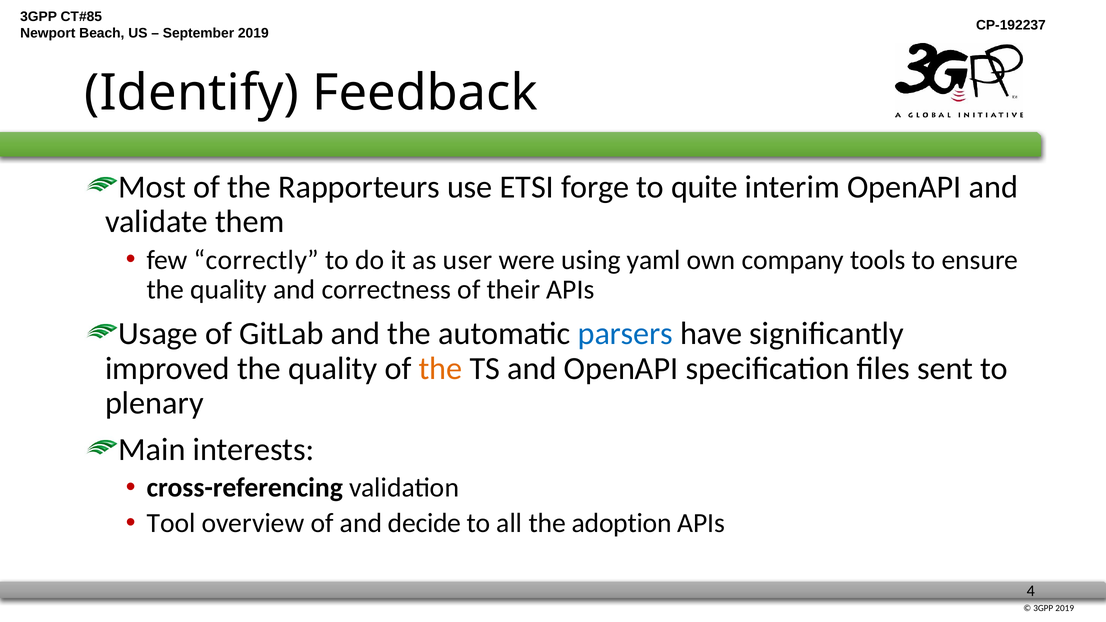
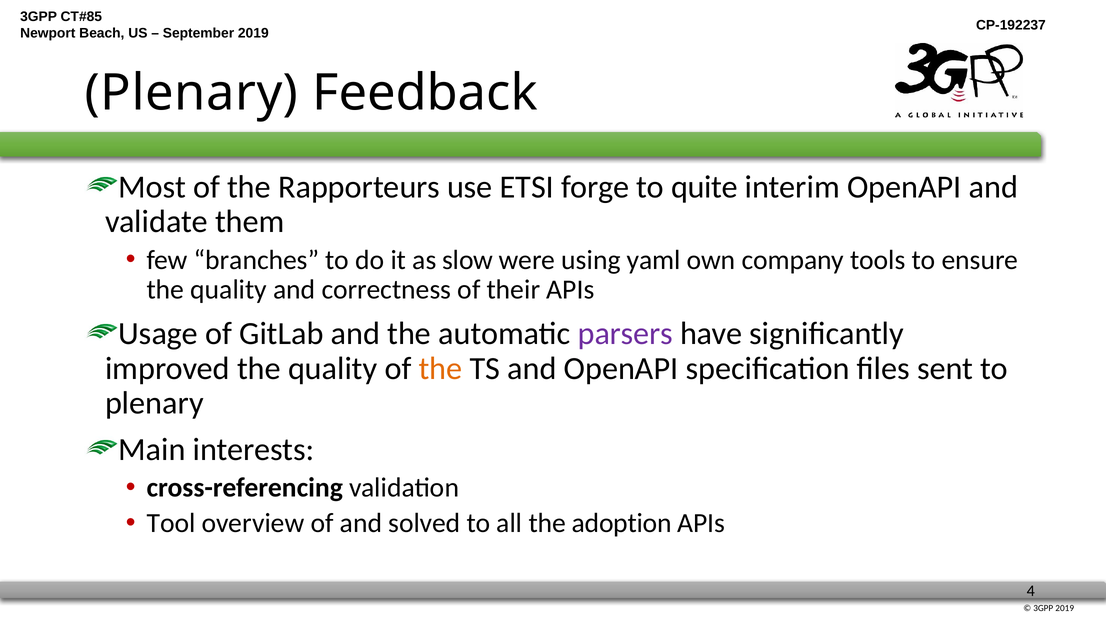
Identify: Identify -> Plenary (191, 93)
correctly: correctly -> branches (257, 260)
user: user -> slow (468, 260)
parsers colour: blue -> purple (625, 334)
decide: decide -> solved (424, 523)
